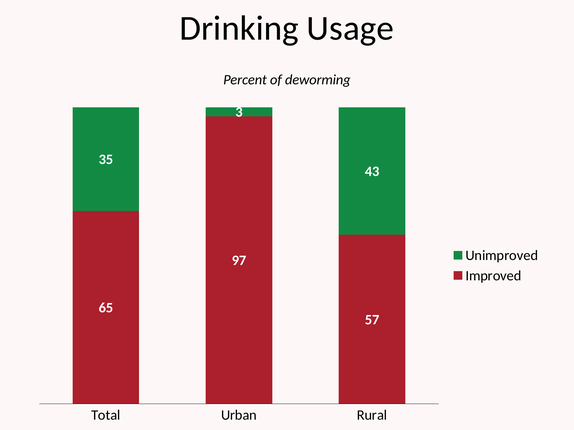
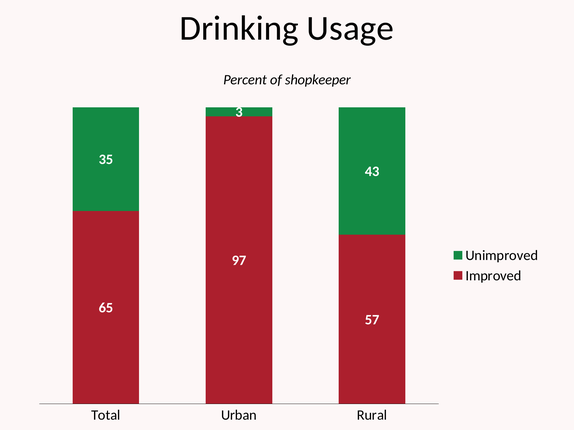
deworming: deworming -> shopkeeper (318, 80)
